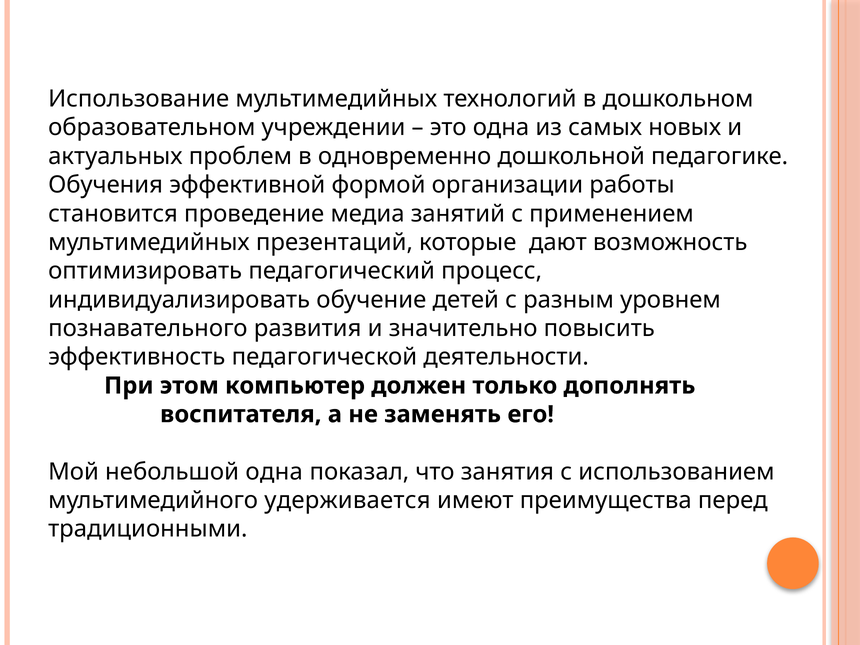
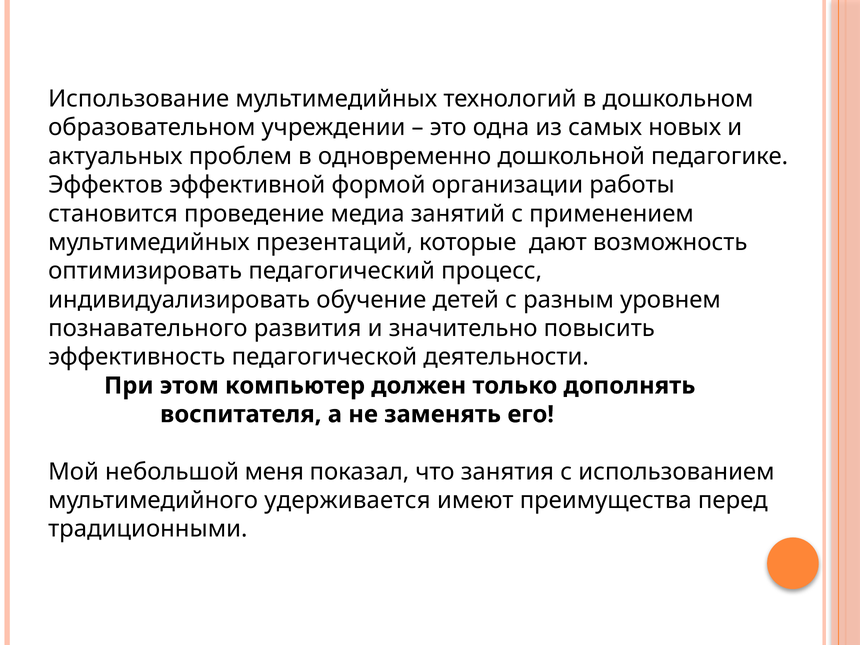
Обучения: Обучения -> Эффектов (106, 185)
небольшой одна: одна -> меня (274, 472)
